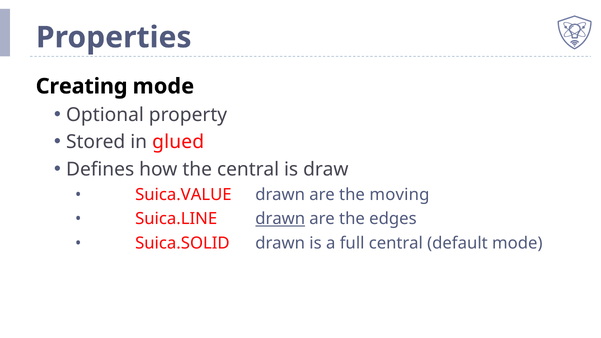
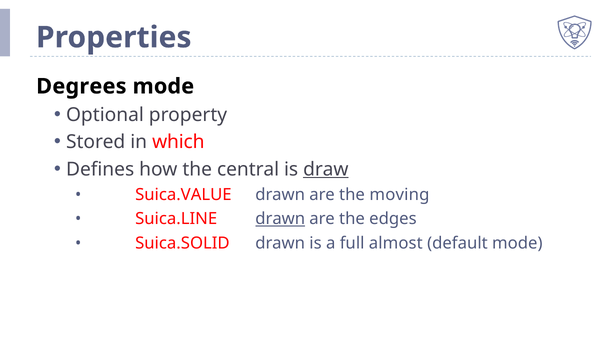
Creating: Creating -> Degrees (81, 86)
glued: glued -> which (178, 142)
draw underline: none -> present (326, 169)
full central: central -> almost (396, 243)
